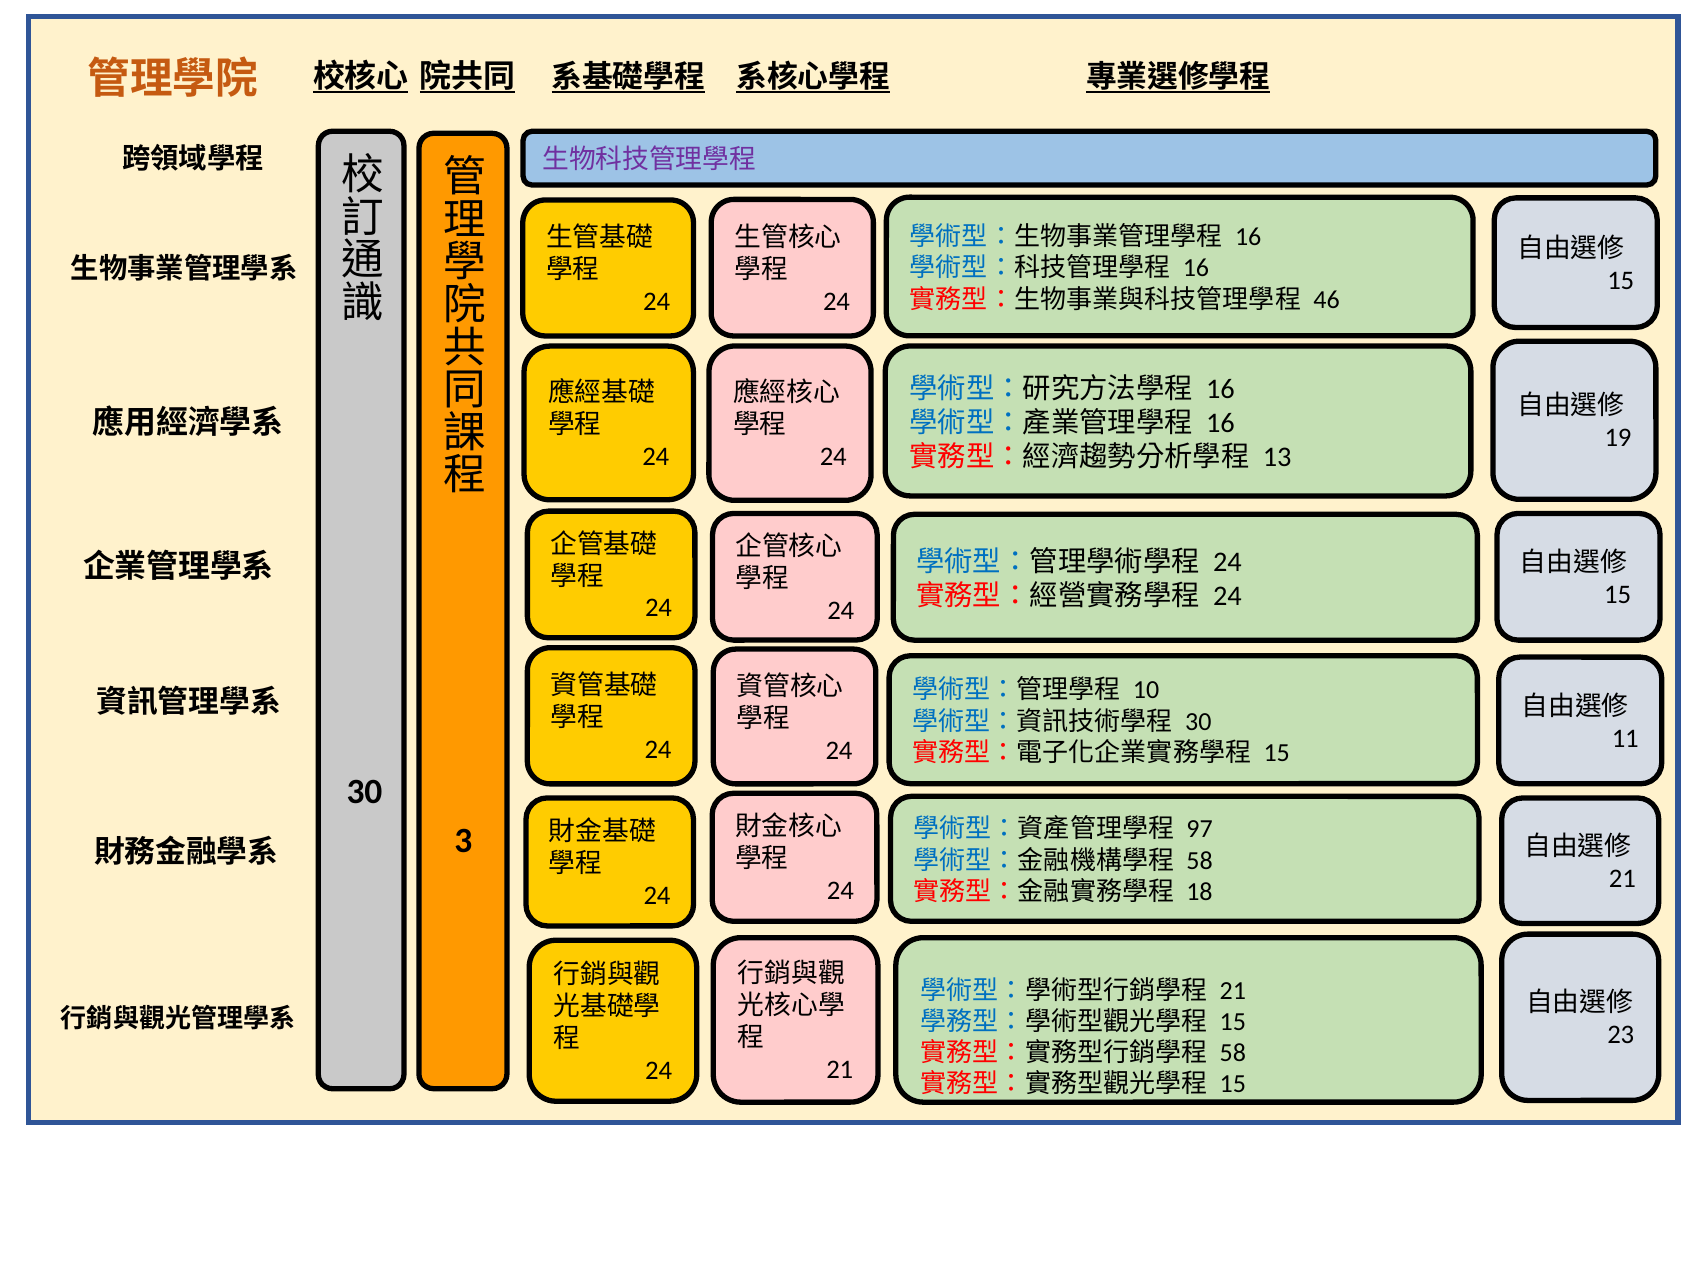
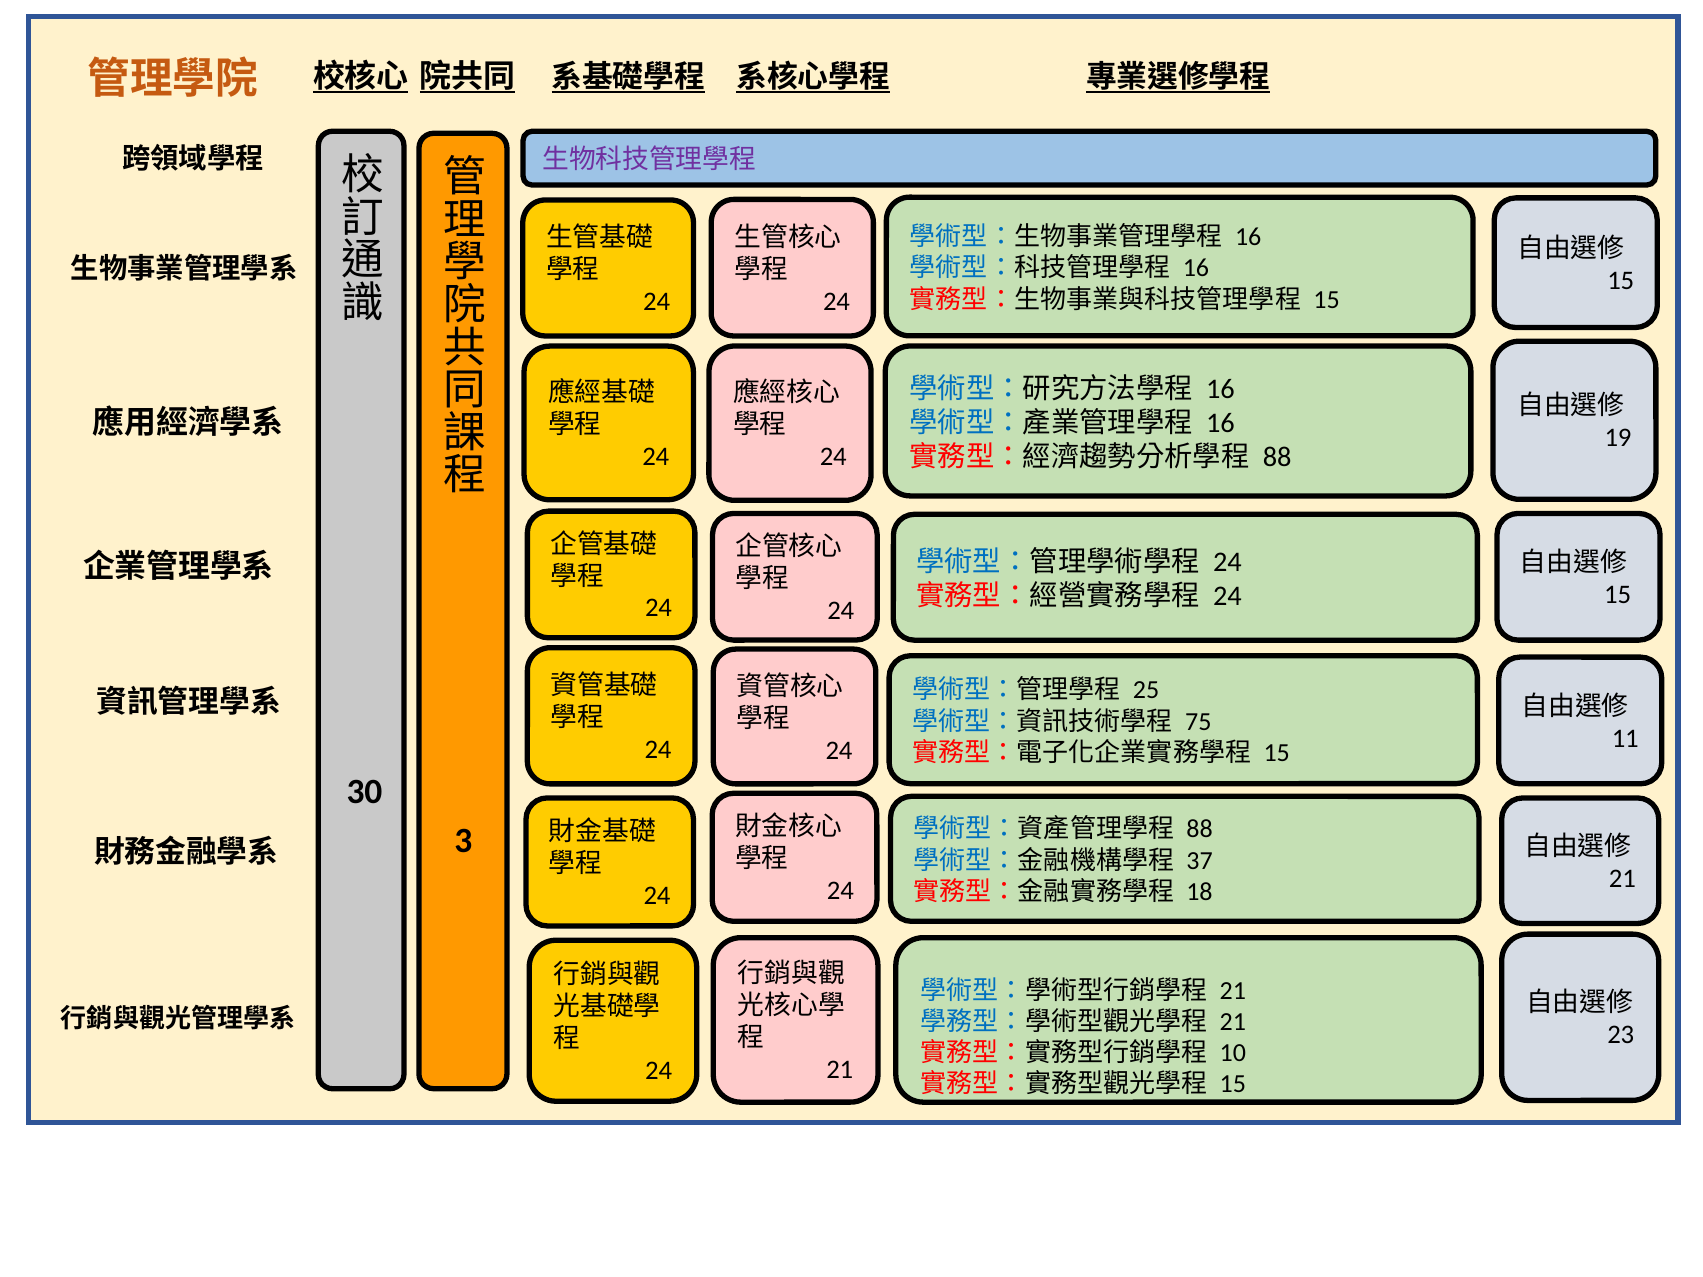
46: 46 -> 15 (1327, 300)
13: 13 -> 88 (1277, 457)
10: 10 -> 25 (1146, 690)
30: 30 -> 75 (1198, 722)
97: 97 -> 88 (1200, 830)
58: 58 -> 37 (1200, 861)
15: 15 -> 21 (1233, 1022)
58: 58 -> 10 (1233, 1053)
